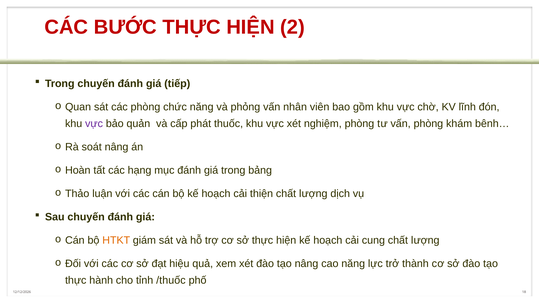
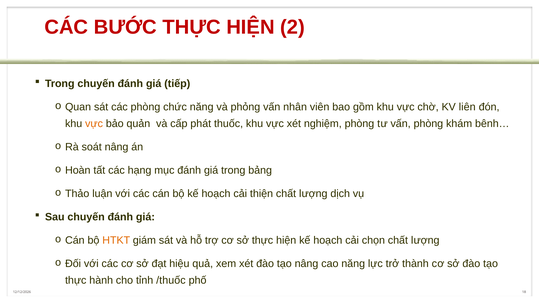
lĩnh: lĩnh -> liên (467, 107)
vực colour: purple -> orange (94, 124)
cung: cung -> chọn (373, 241)
